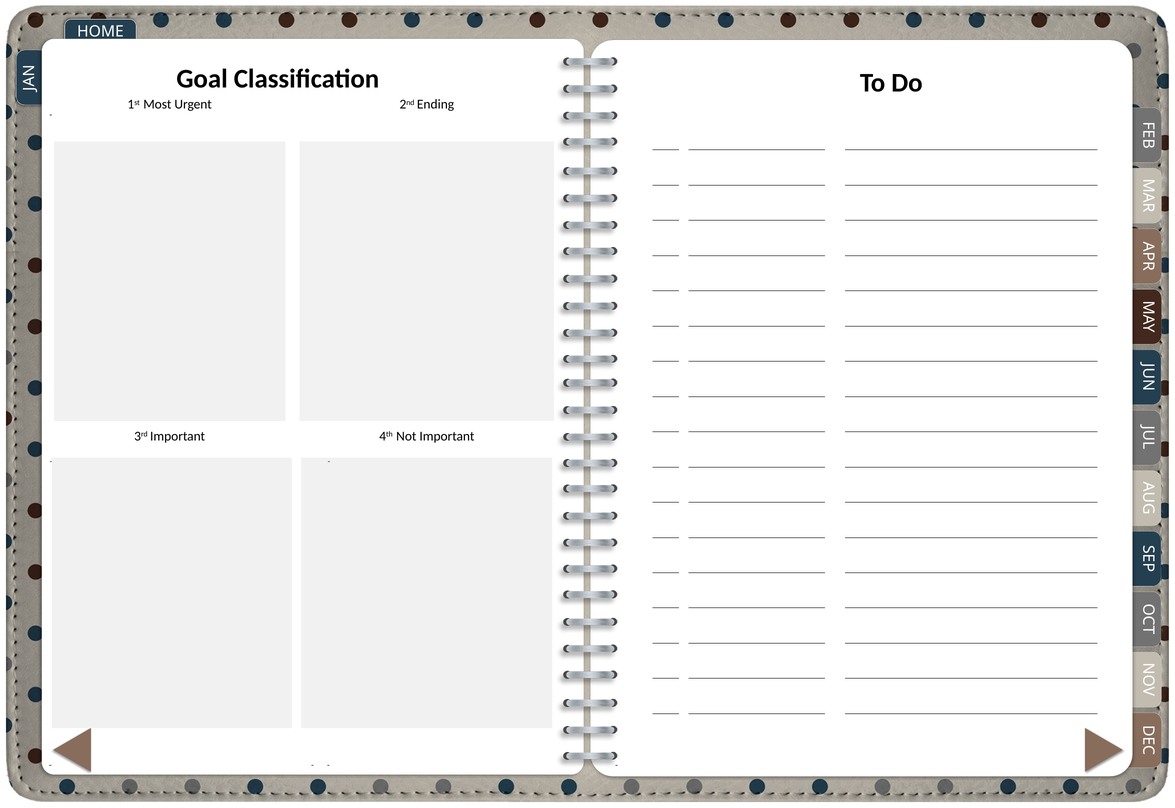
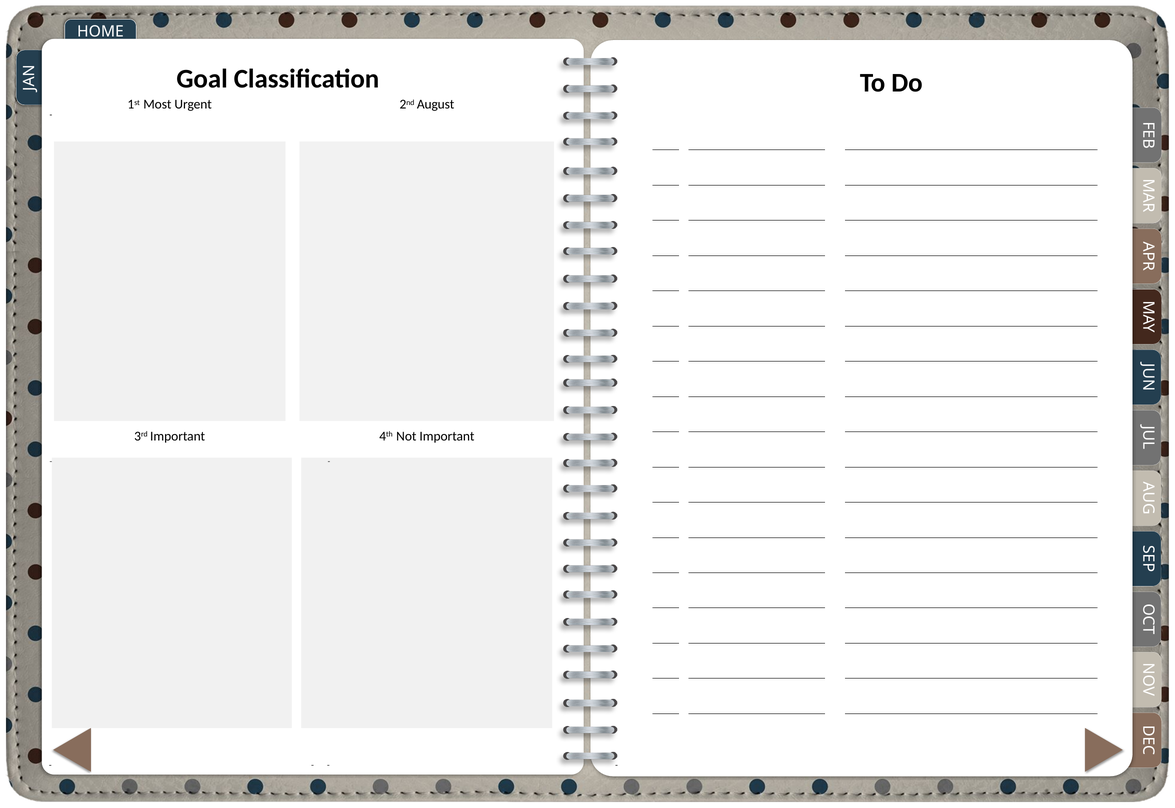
Ending: Ending -> August (436, 104)
